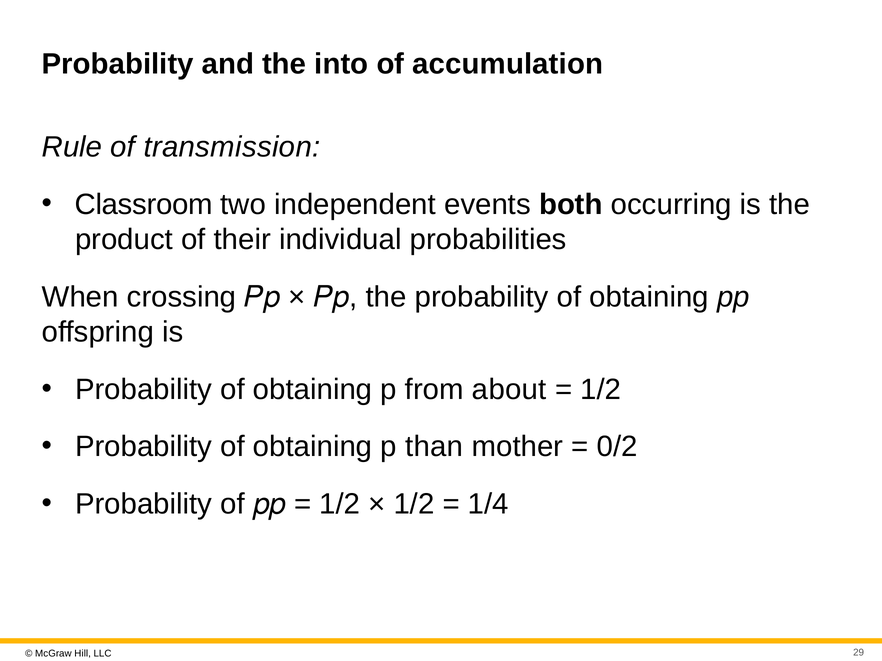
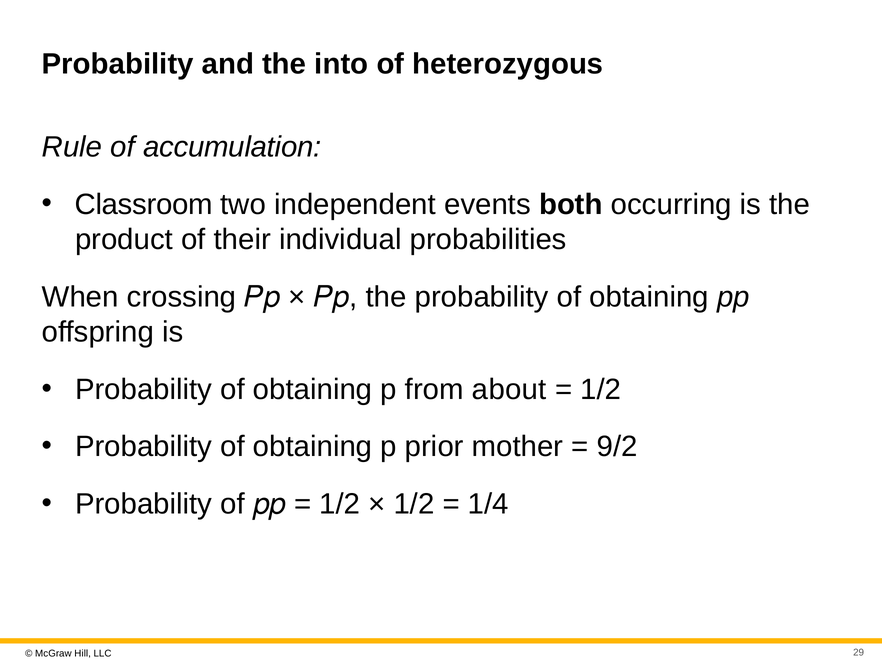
accumulation: accumulation -> heterozygous (508, 64)
transmission: transmission -> accumulation (232, 147)
than: than -> prior (434, 447)
0/2: 0/2 -> 9/2 (617, 447)
